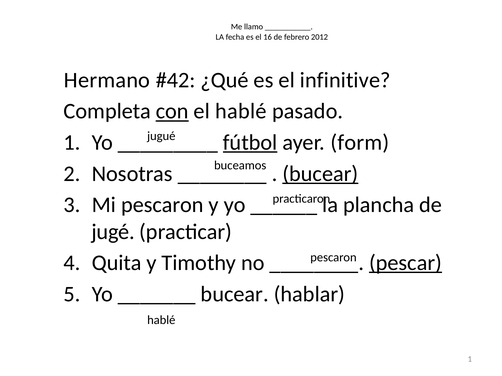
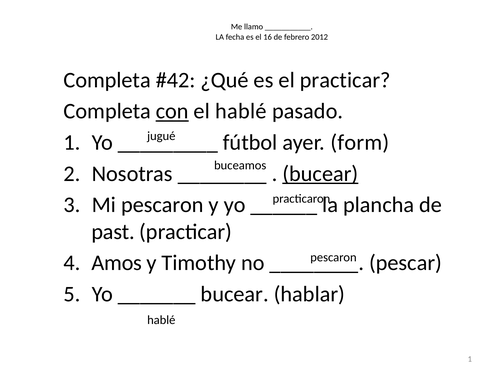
Hermano: Hermano -> Completa (107, 80)
el infinitive: infinitive -> practicar (345, 80)
fútbol underline: present -> none (250, 143)
jugé: jugé -> past (113, 232)
Quita: Quita -> Amos (117, 263)
pescar underline: present -> none (405, 263)
